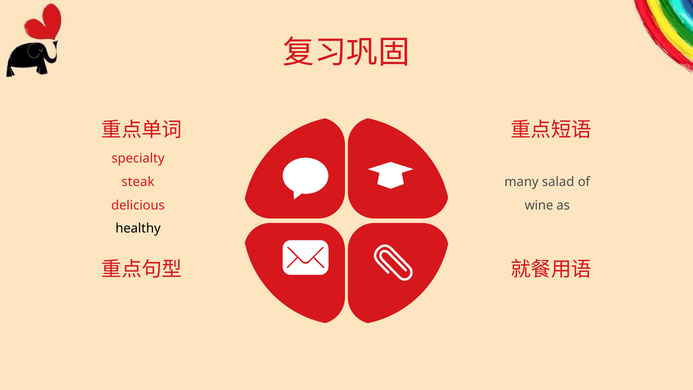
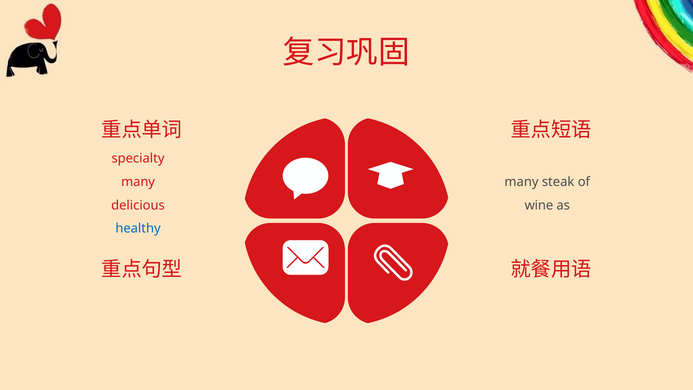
steak: steak -> many (138, 182)
salad: salad -> steak (558, 182)
healthy colour: black -> blue (138, 229)
